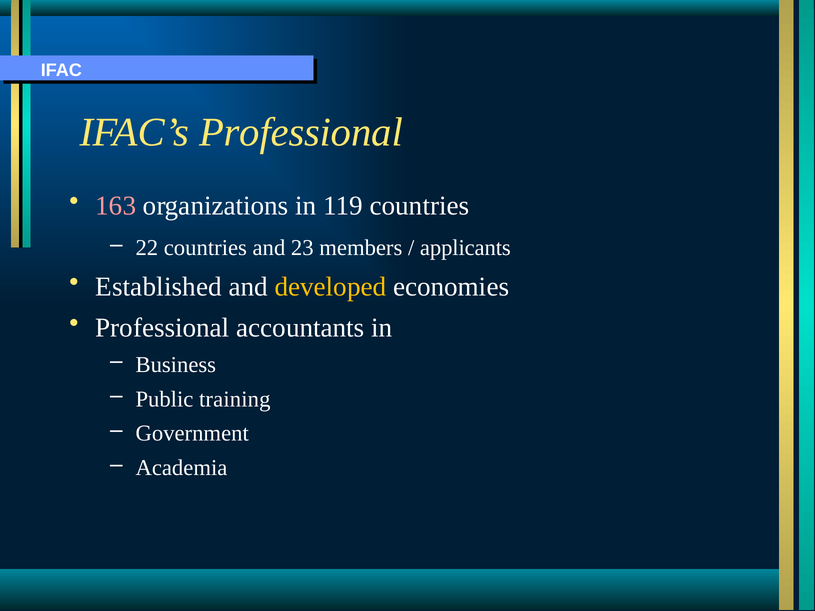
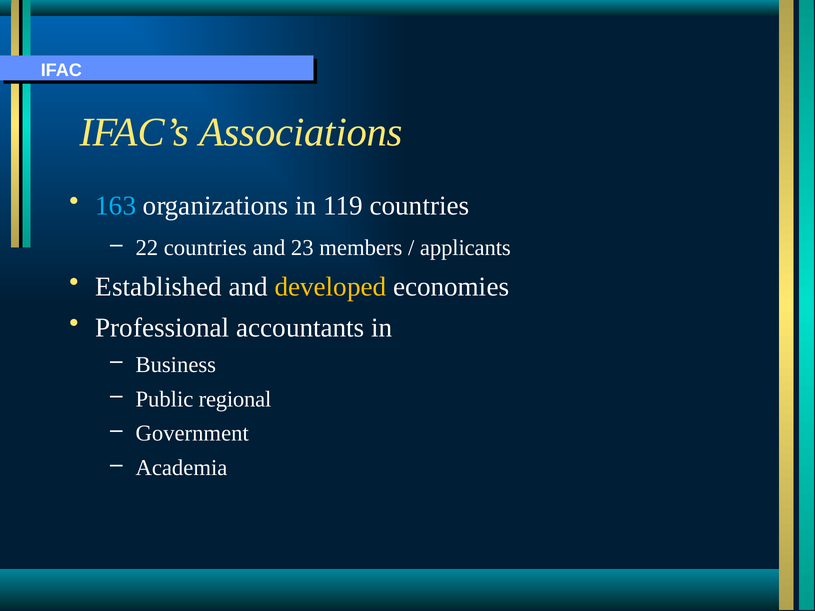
IFAC’s Professional: Professional -> Associations (301, 133)
163 colour: pink -> light blue (116, 206)
training: training -> regional (235, 399)
